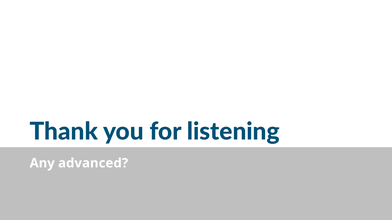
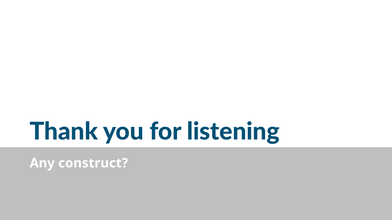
advanced: advanced -> construct (93, 163)
